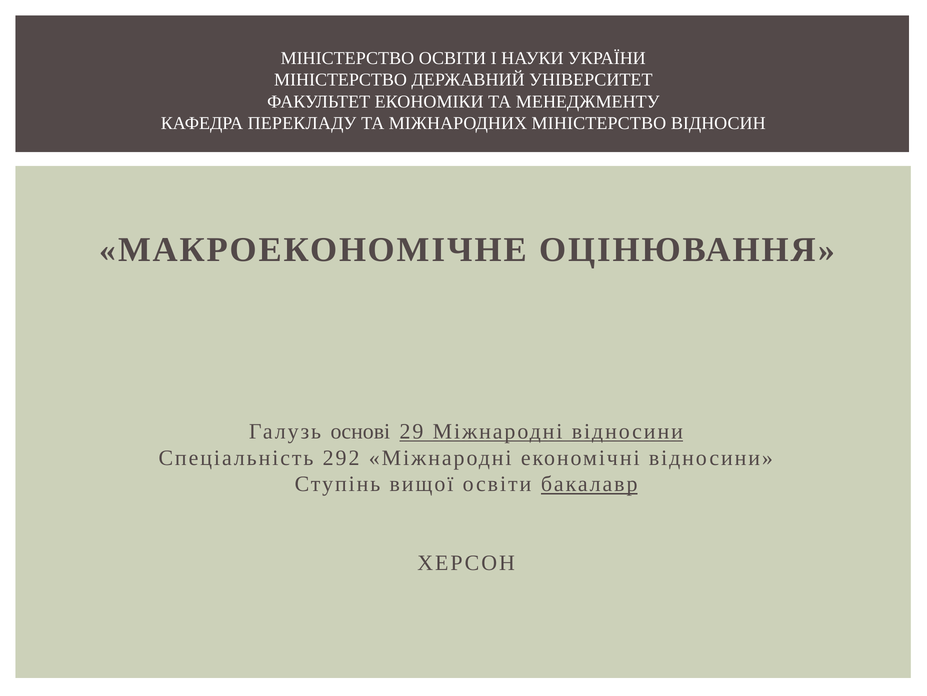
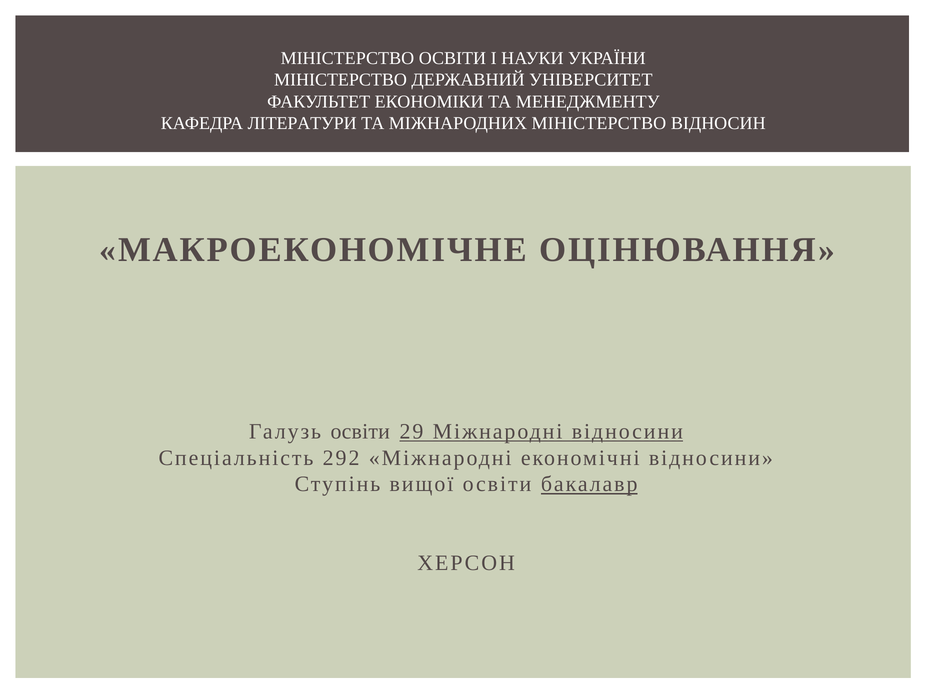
ПЕРЕКЛАДУ: ПЕРЕКЛАДУ -> ЛІТЕРАТУРИ (302, 123)
Галузь основі: основі -> освіти (360, 431)
